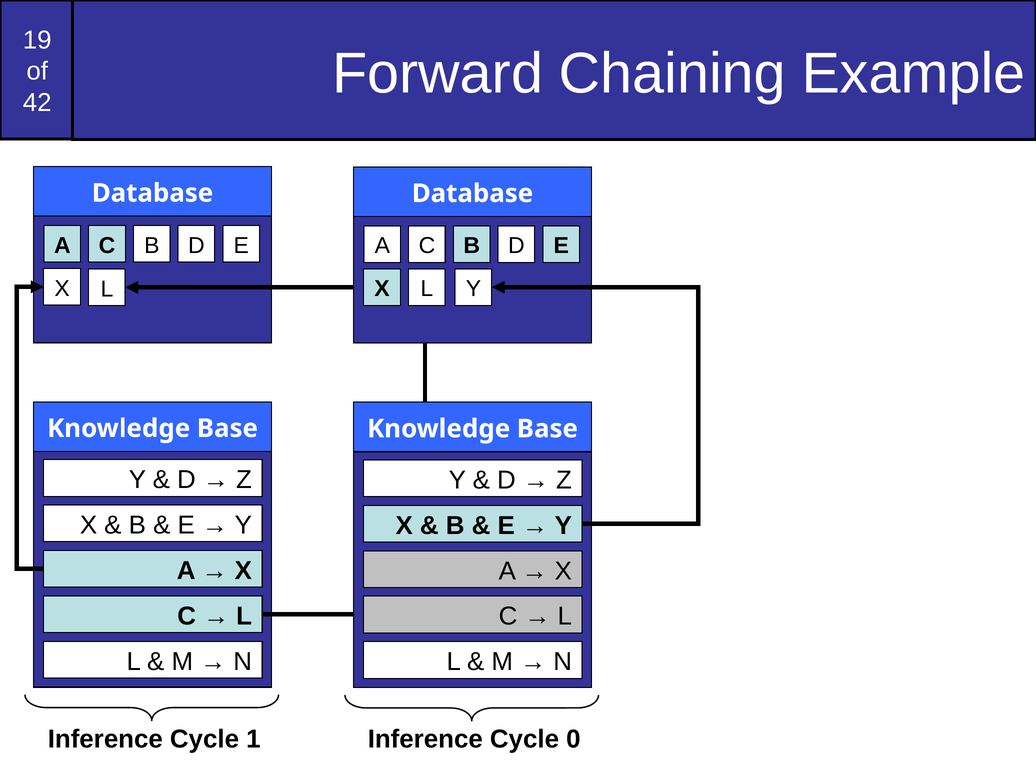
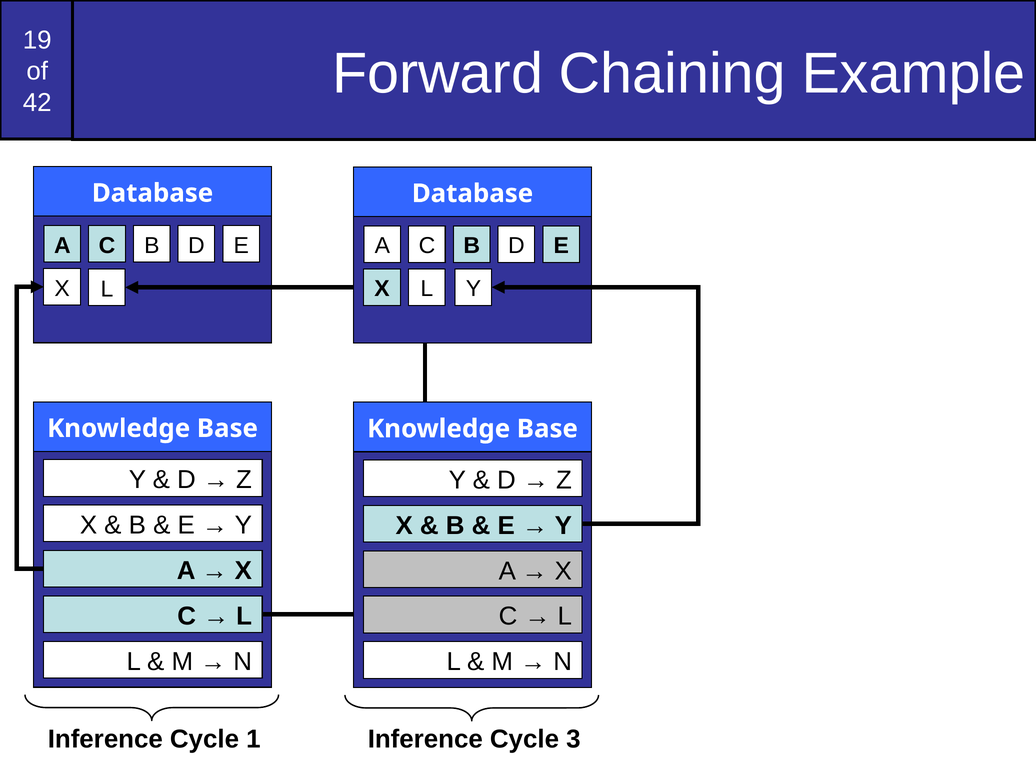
0: 0 -> 3 (573, 739)
